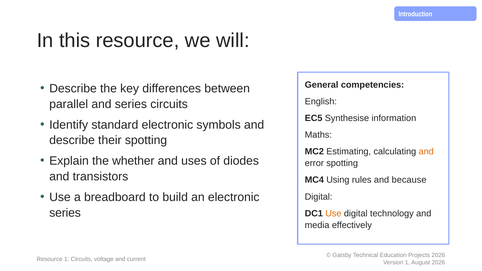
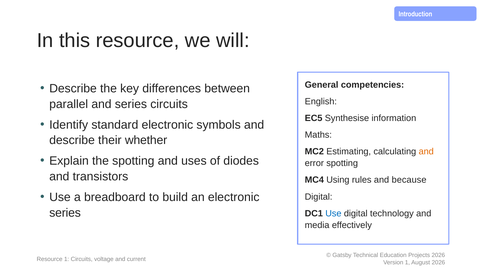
their spotting: spotting -> whether (146, 140)
the whether: whether -> spotting (133, 161)
Use colour: orange -> blue (333, 214)
